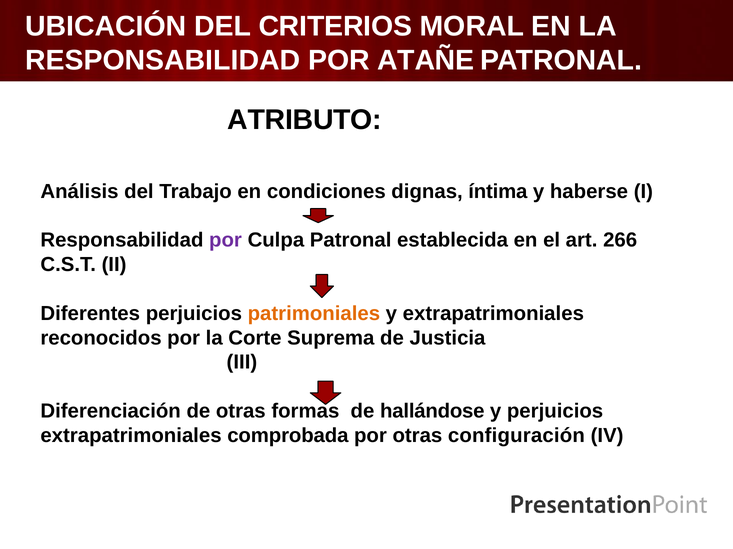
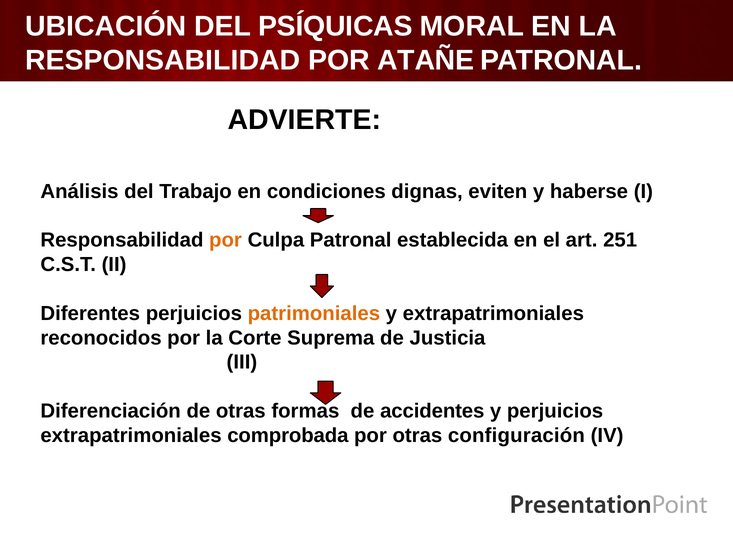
CRITERIOS: CRITERIOS -> PSÍQUICAS (335, 26)
ATRIBUTO: ATRIBUTO -> ADVIERTE (304, 120)
íntima: íntima -> eviten (498, 192)
por colour: purple -> orange (225, 241)
266: 266 -> 251 (620, 241)
hallándose: hallándose -> accidentes (432, 412)
